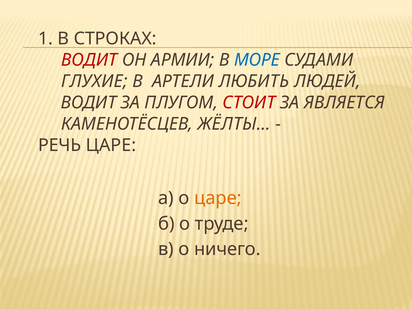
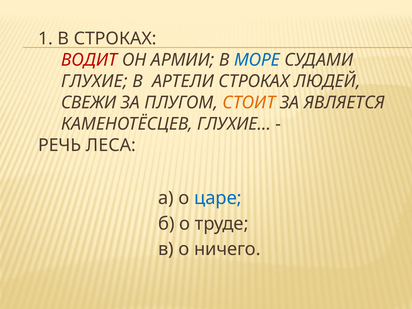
АРТЕЛИ ЛЮБИТЬ: ЛЮБИТЬ -> СТРОКАХ (254, 81)
ВОДИТ: ВОДИТ -> СВЕЖИ (89, 103)
СТОИТ colour: red -> orange (249, 103)
ЖЁЛТЫ…: ЖЁЛТЫ… -> ГЛУХИЕ… (234, 124)
РЕЧЬ ЦАРЕ: ЦАРЕ -> ЛЕСА (111, 145)
царе colour: orange -> blue (218, 198)
